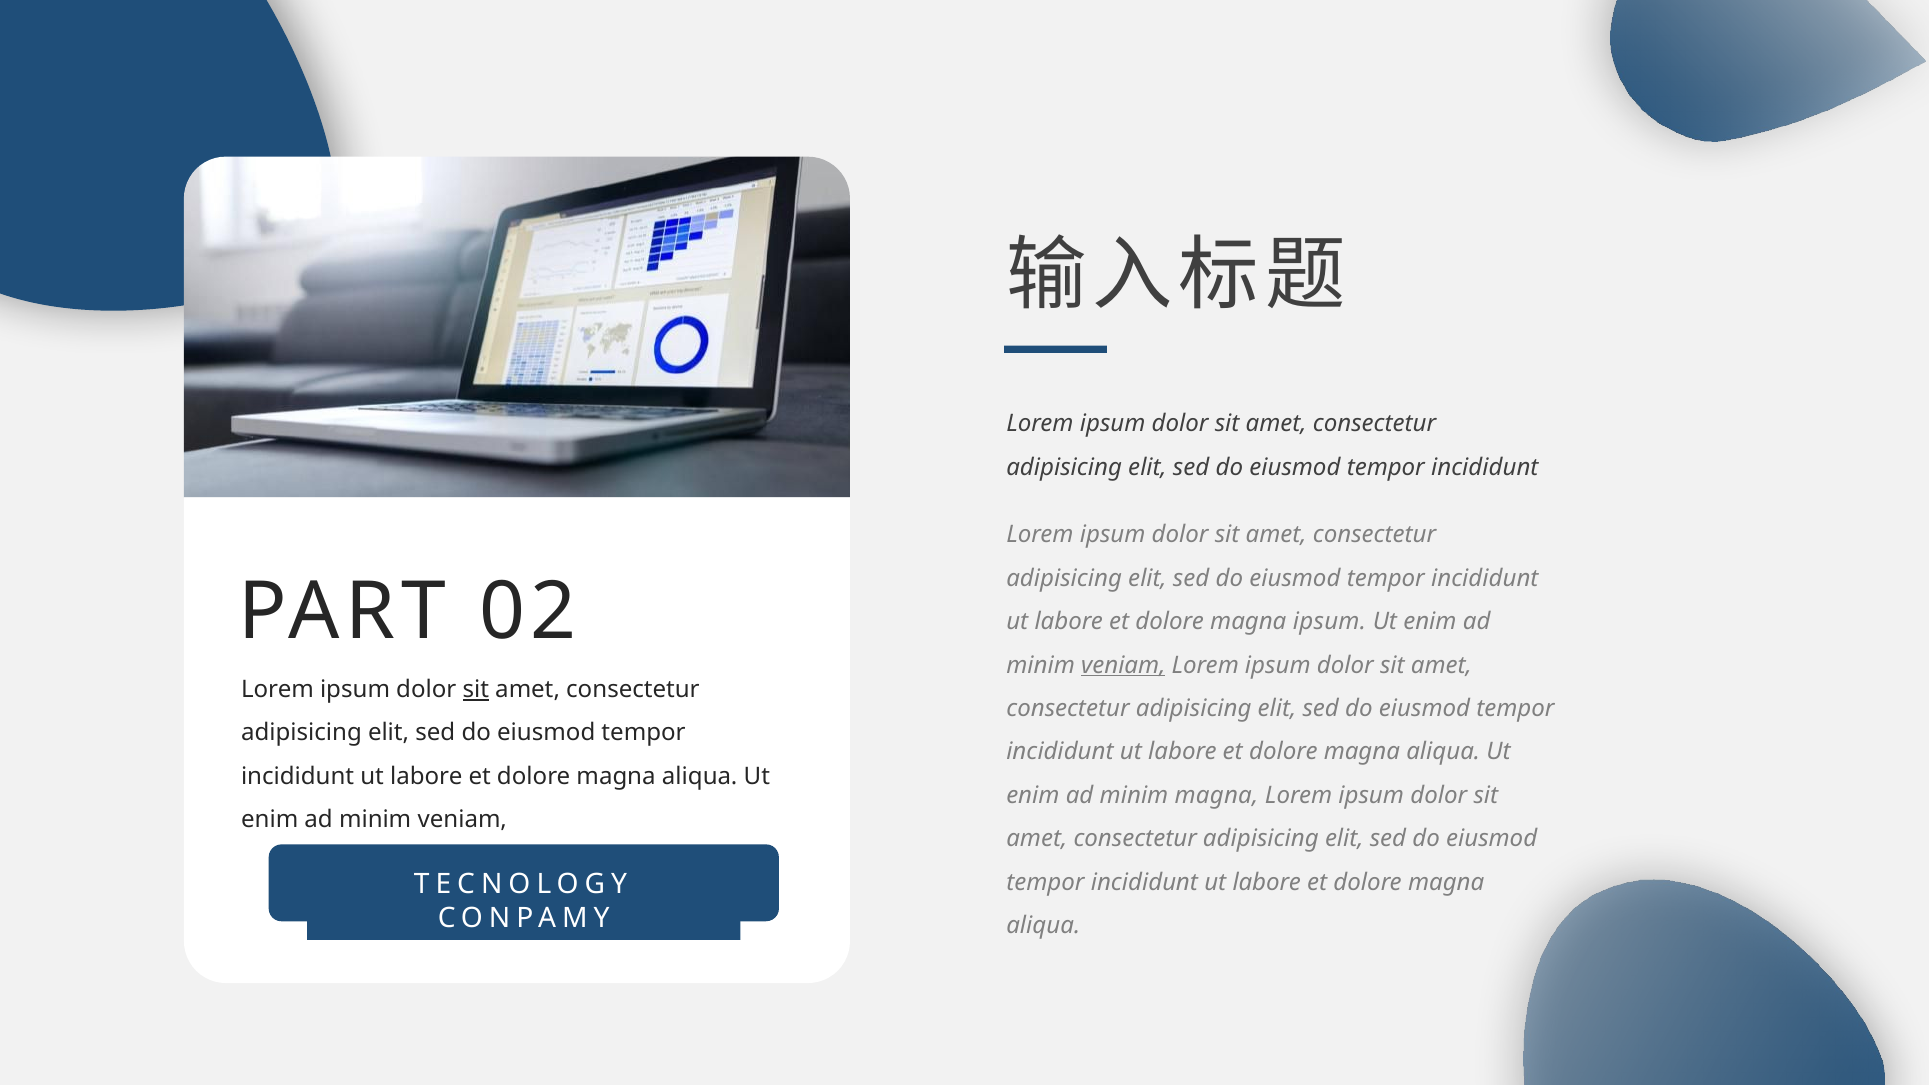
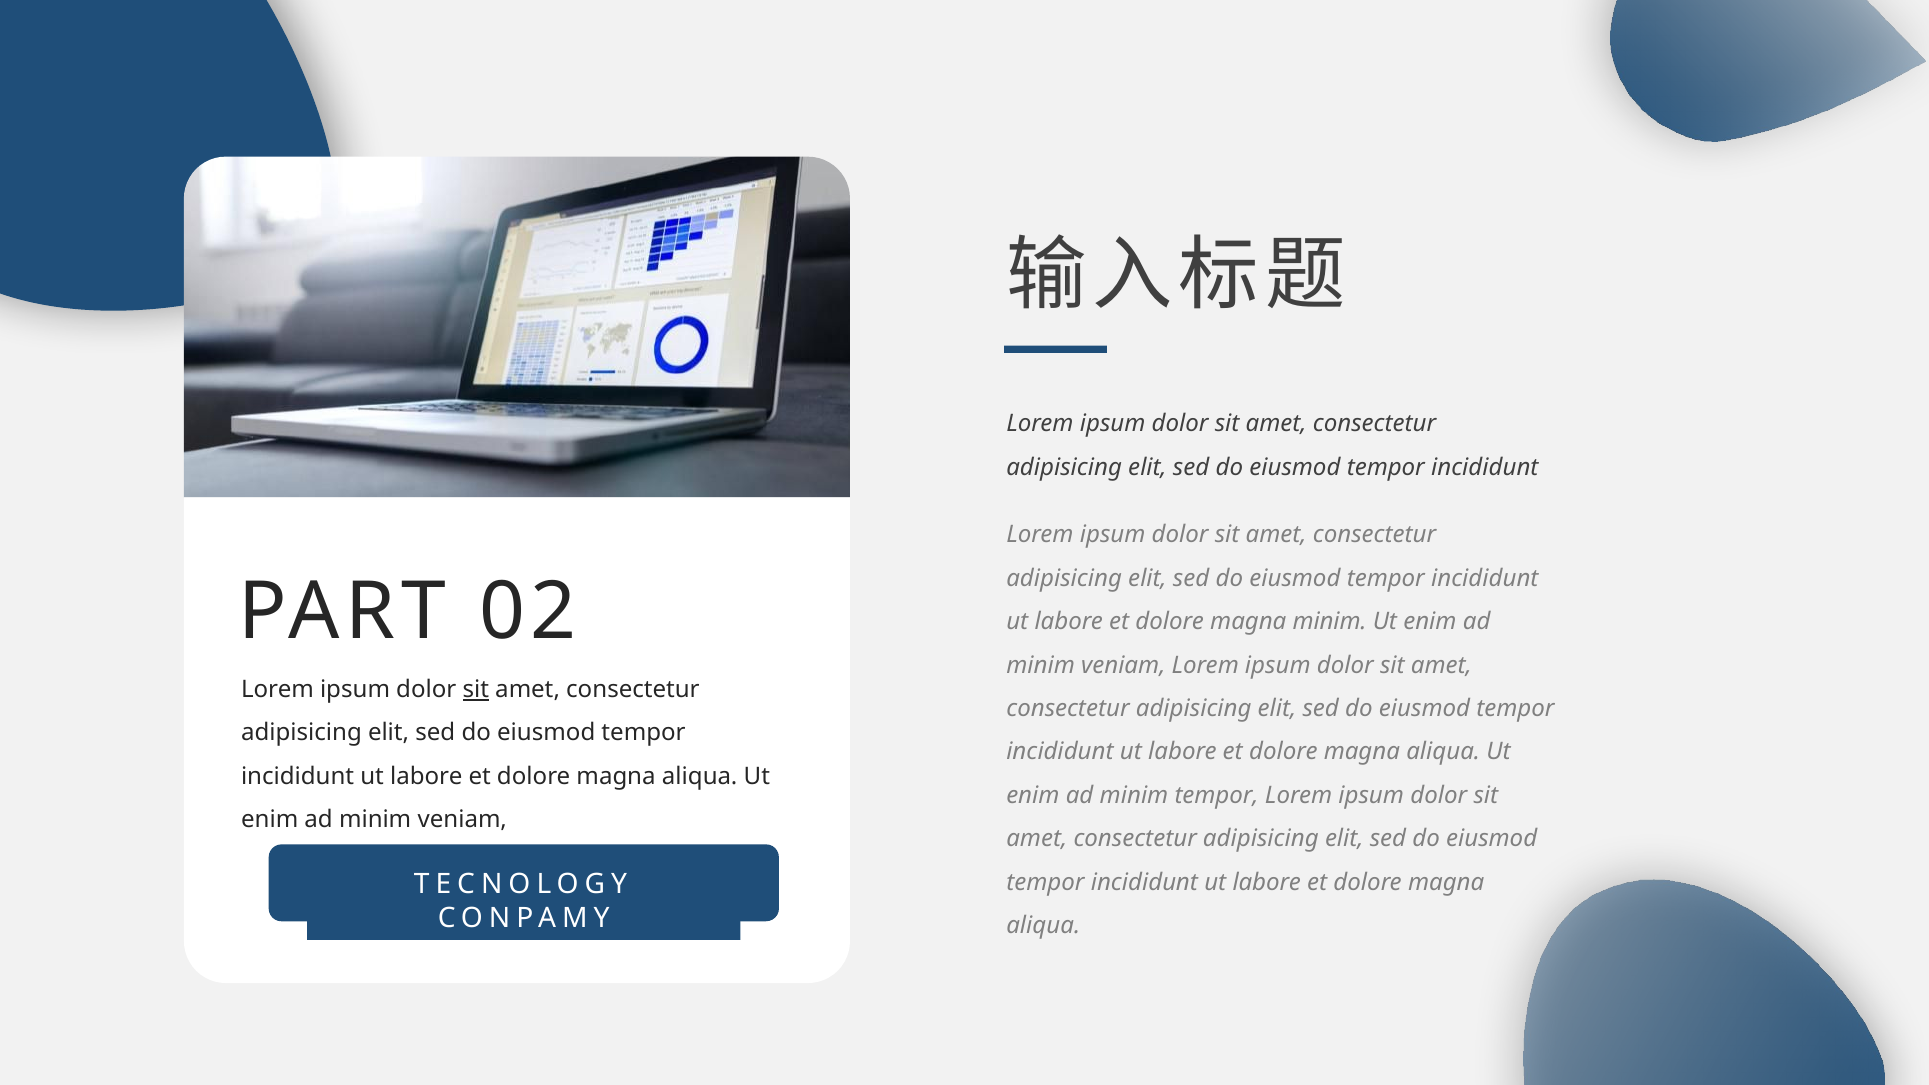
magna ipsum: ipsum -> minim (1330, 622)
veniam underline: present -> none (1123, 665)
minim magna: magna -> tempor (1217, 795)
